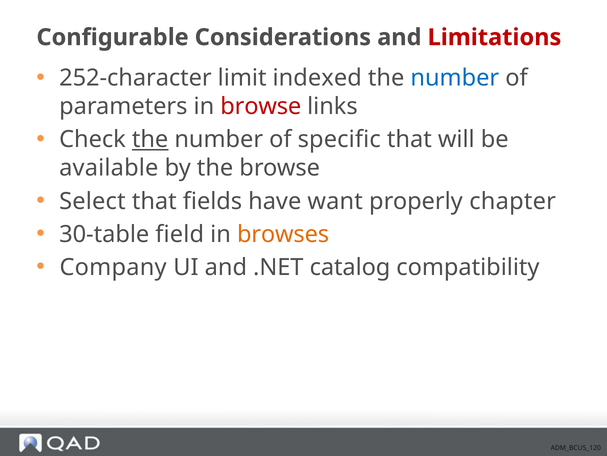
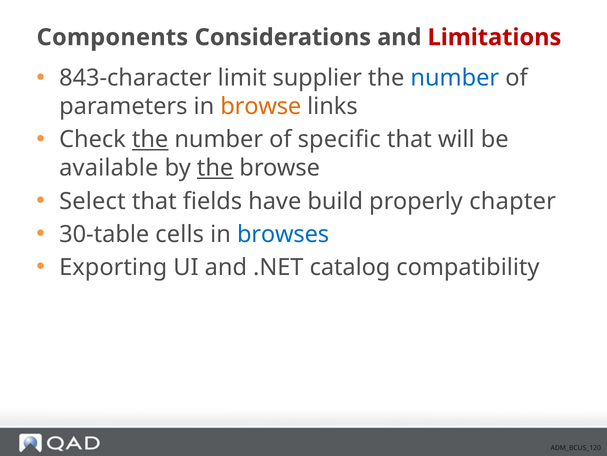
Configurable: Configurable -> Components (112, 37)
252-character: 252-character -> 843-character (135, 78)
indexed: indexed -> supplier (317, 78)
browse colour: red -> orange (261, 106)
the underline: none -> present (215, 168)
want: want -> build (335, 201)
field: field -> cells (180, 234)
browses colour: orange -> blue (283, 234)
Company: Company -> Exporting (113, 267)
